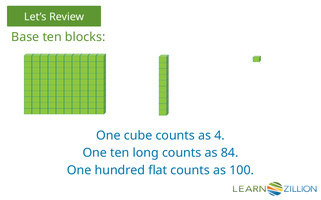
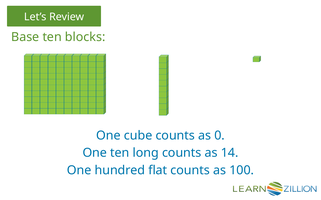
4: 4 -> 0 (220, 136)
84: 84 -> 14 (230, 153)
